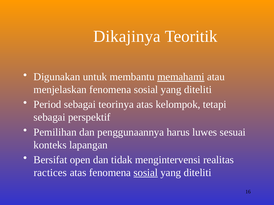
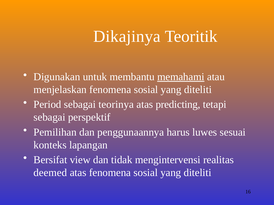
kelompok: kelompok -> predicting (178, 105)
open: open -> view (80, 160)
ractices: ractices -> deemed (50, 173)
sosial underline: present -> none (146, 173)
